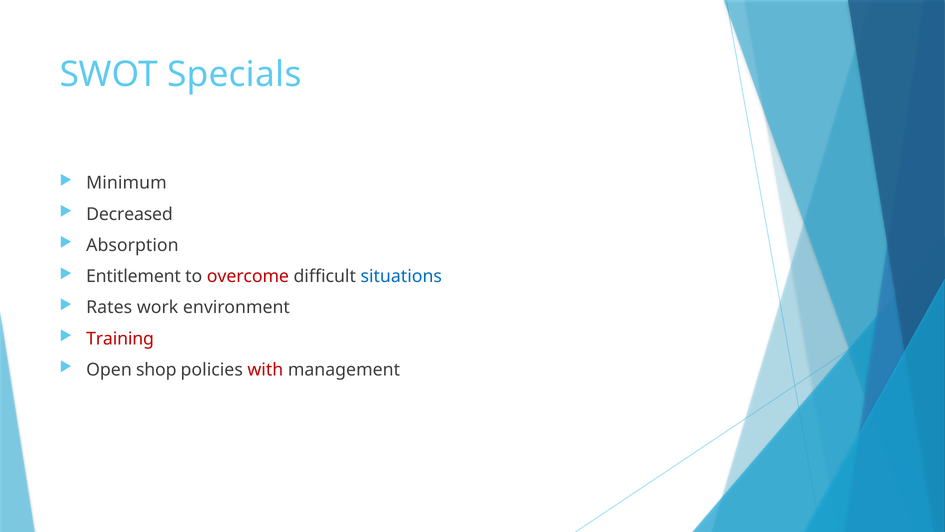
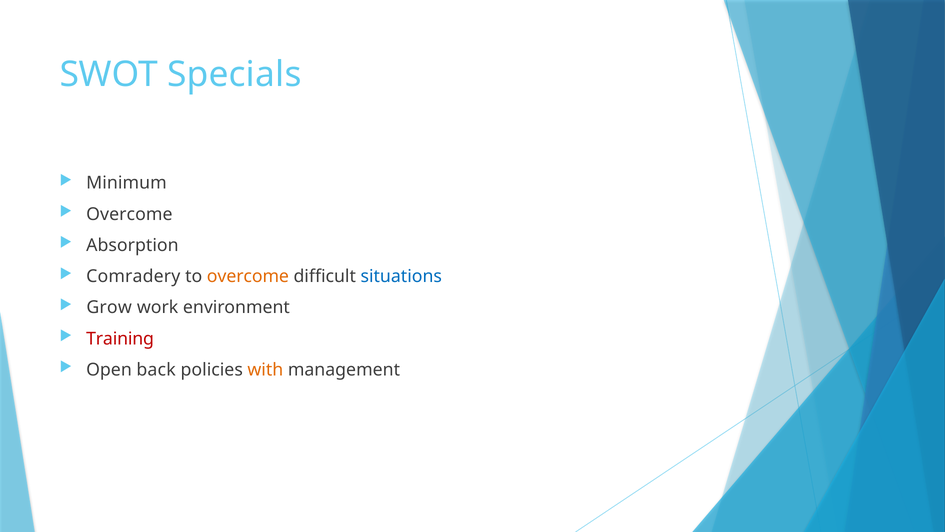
Decreased: Decreased -> Overcome (129, 214)
Entitlement: Entitlement -> Comradery (133, 276)
overcome colour: red -> orange (248, 276)
Rates: Rates -> Grow (109, 307)
shop: shop -> back (156, 370)
with colour: red -> orange (265, 370)
